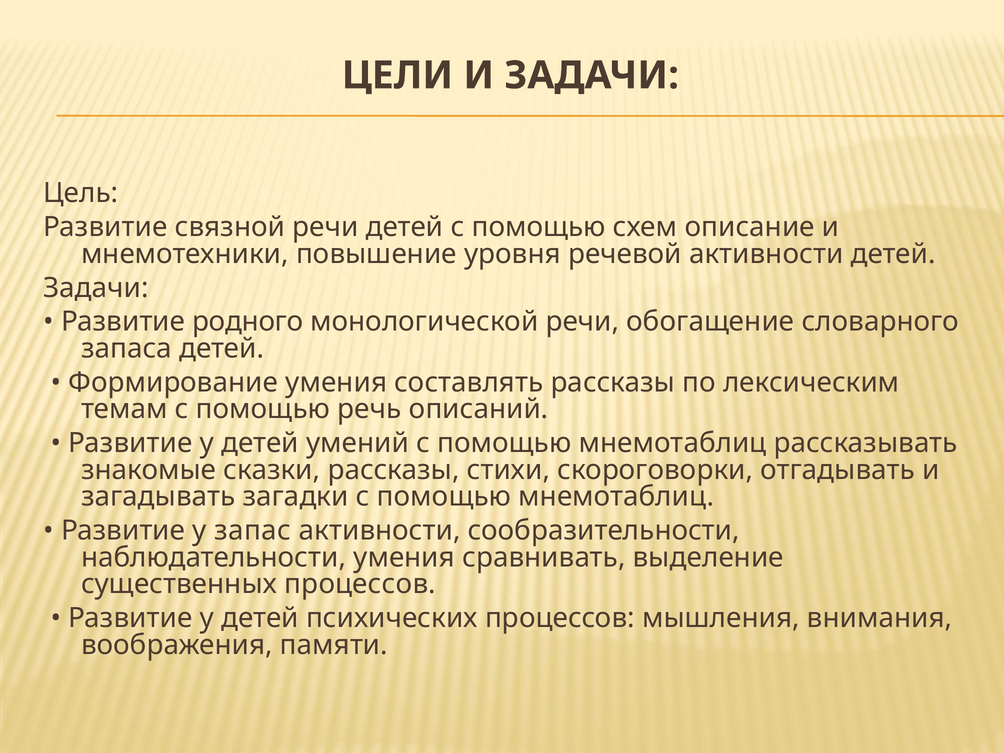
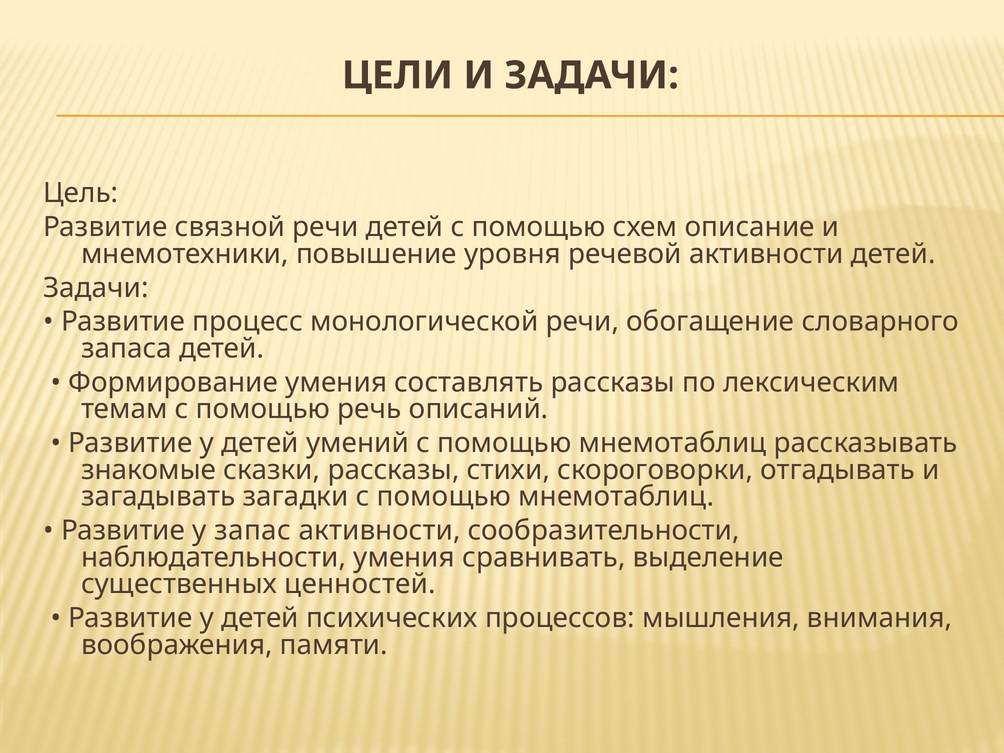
родного: родного -> процесс (248, 322)
существенных процессов: процессов -> ценностей (360, 584)
